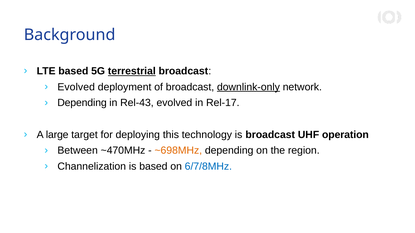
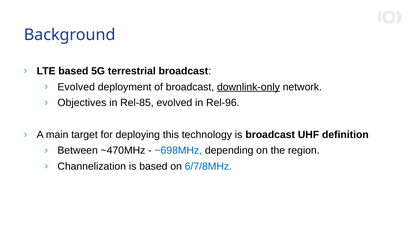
terrestrial underline: present -> none (132, 71)
Depending: Depending -> Objectives (82, 103)
Rel-43: Rel-43 -> Rel-85 (137, 103)
Rel-17: Rel-17 -> Rel-96 (223, 103)
large: large -> main (57, 135)
operation: operation -> definition (345, 135)
~698MHz colour: orange -> blue (178, 151)
